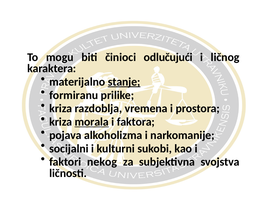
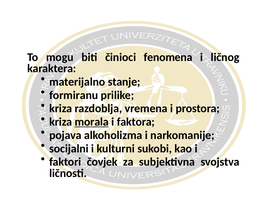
odlučujući: odlučujući -> fenomena (168, 57)
stanje underline: present -> none (124, 81)
nekog: nekog -> čovjek (102, 161)
